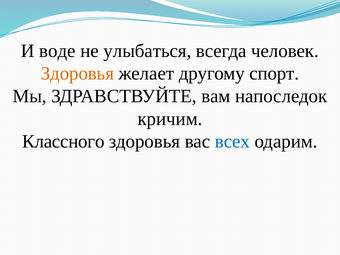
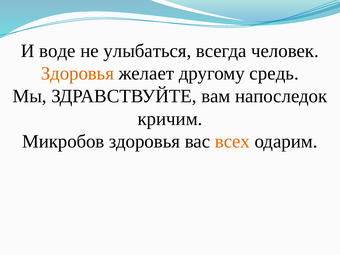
спорт: спорт -> средь (274, 73)
Классного: Классного -> Микробов (63, 141)
всех colour: blue -> orange (232, 141)
